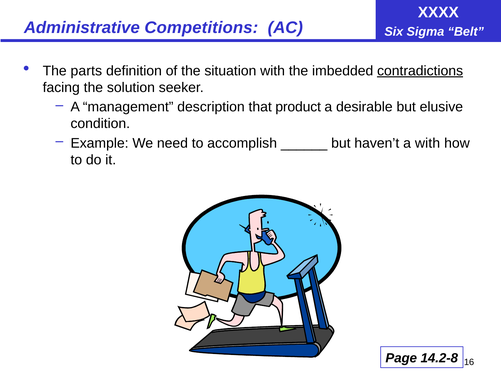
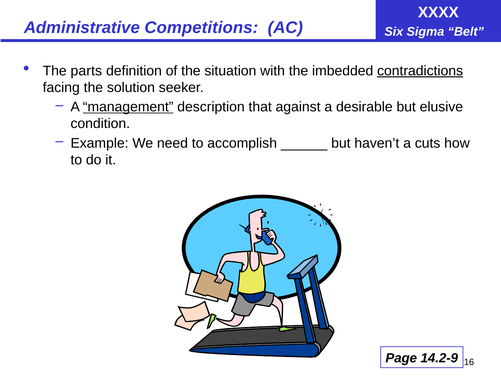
management underline: none -> present (128, 107)
product: product -> against (298, 107)
a with: with -> cuts (428, 143)
14.2-8: 14.2-8 -> 14.2-9 (439, 358)
